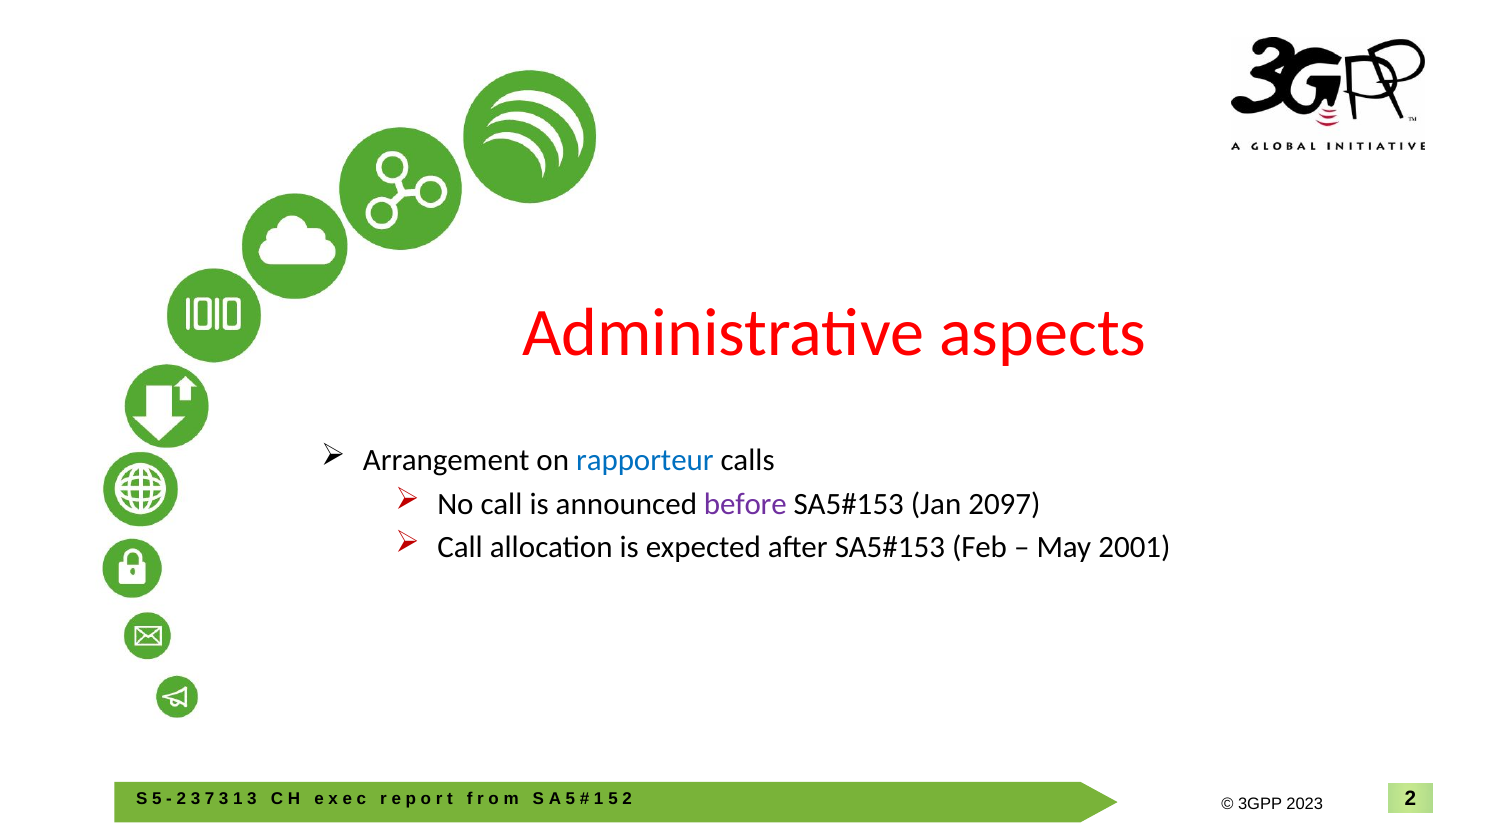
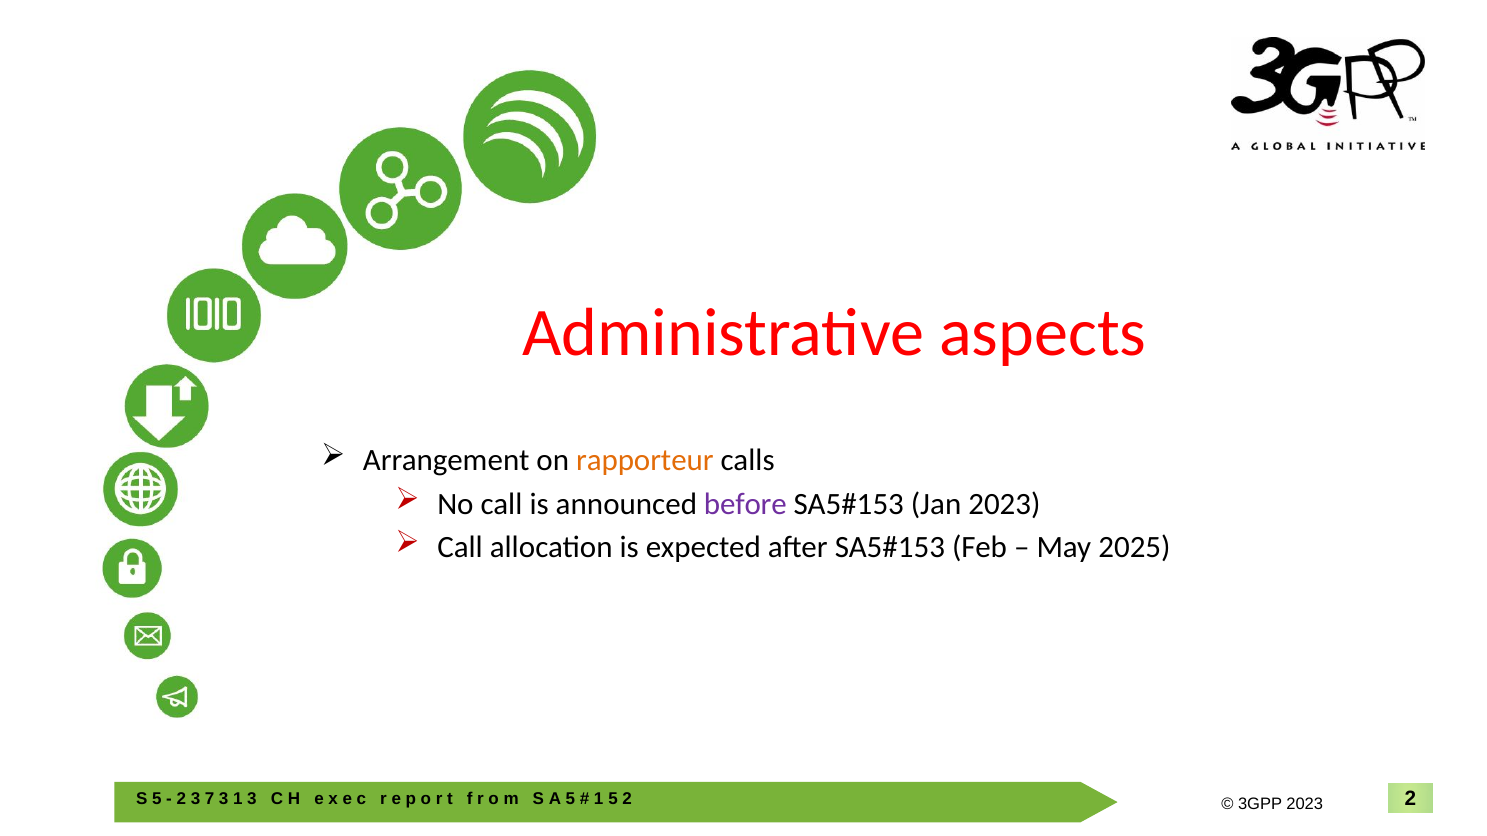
rapporteur colour: blue -> orange (645, 461)
Jan 2097: 2097 -> 2023 (1004, 504)
2001: 2001 -> 2025 (1134, 547)
